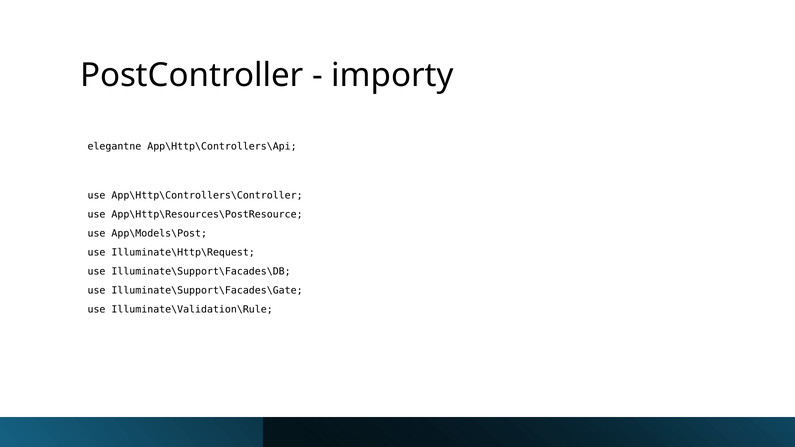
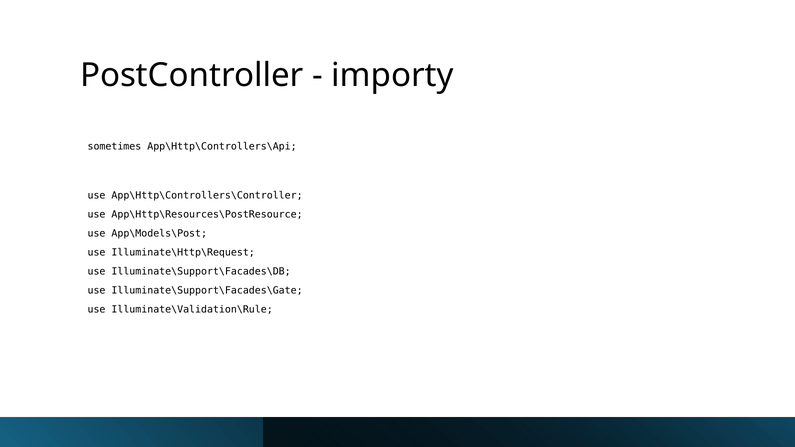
elegantne: elegantne -> sometimes (114, 147)
